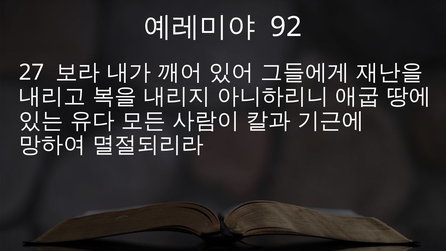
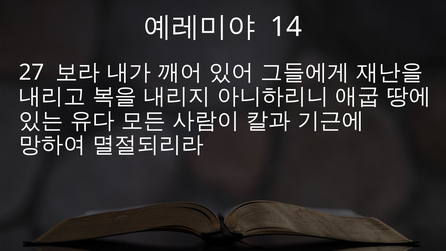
92: 92 -> 14 (286, 27)
